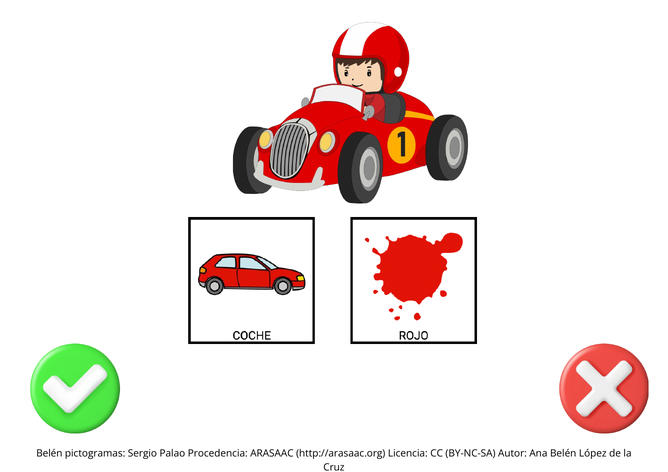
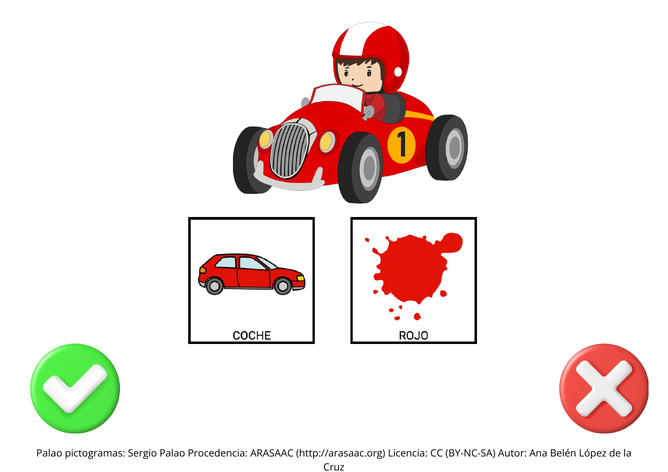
Belén: Belén -> Palao (49, 454)
